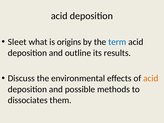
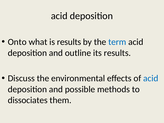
Sleet: Sleet -> Onto (17, 42)
is origins: origins -> results (69, 42)
acid colour: orange -> blue (151, 78)
